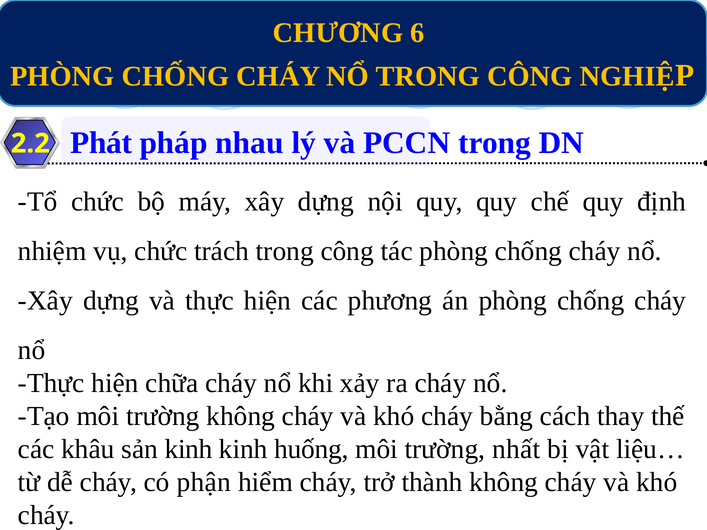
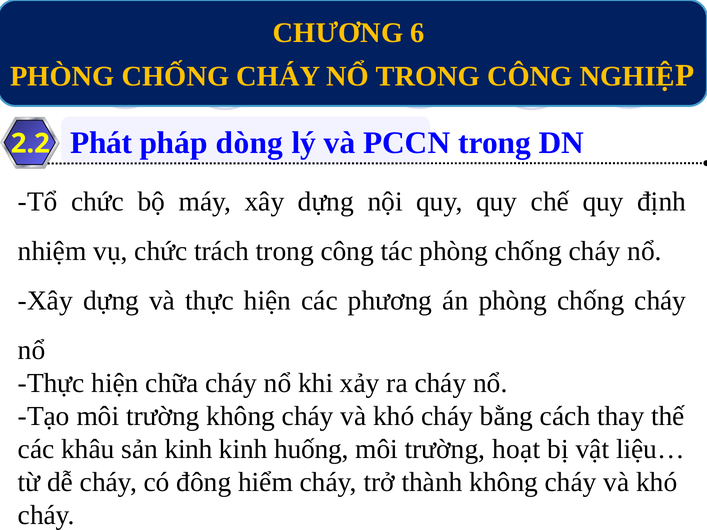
nhau: nhau -> dòng (249, 143)
nhất: nhất -> hoạt (516, 449)
phận: phận -> đông (204, 482)
